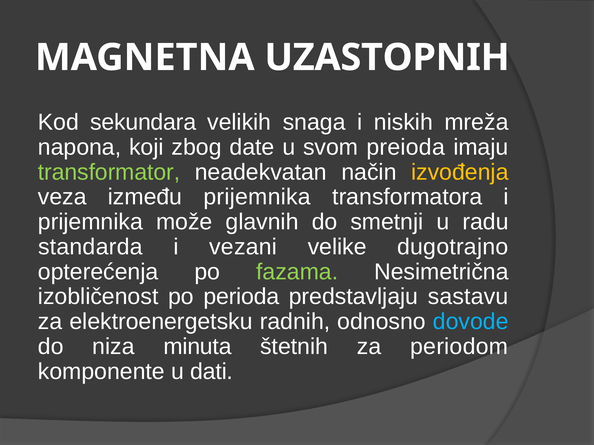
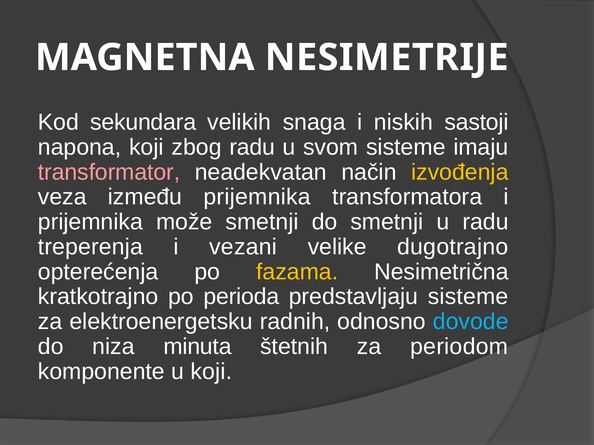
UZASTOPNIH: UZASTOPNIH -> NESIMETRIJE (387, 58)
mreža: mreža -> sastoji (477, 122)
zbog date: date -> radu (252, 147)
svom preioda: preioda -> sisteme (406, 147)
transformator colour: light green -> pink (109, 172)
može glavnih: glavnih -> smetnji (262, 222)
standarda: standarda -> treperenja (90, 247)
fazama colour: light green -> yellow (297, 272)
izobličenost: izobličenost -> kratkotrajno (98, 297)
predstavljaju sastavu: sastavu -> sisteme (468, 297)
u dati: dati -> koji (211, 372)
